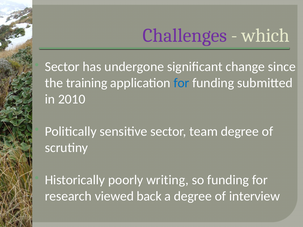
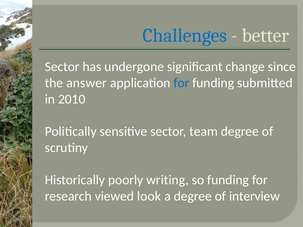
Challenges colour: purple -> blue (185, 35)
which: which -> better (265, 35)
training: training -> answer (87, 83)
back: back -> look (149, 196)
